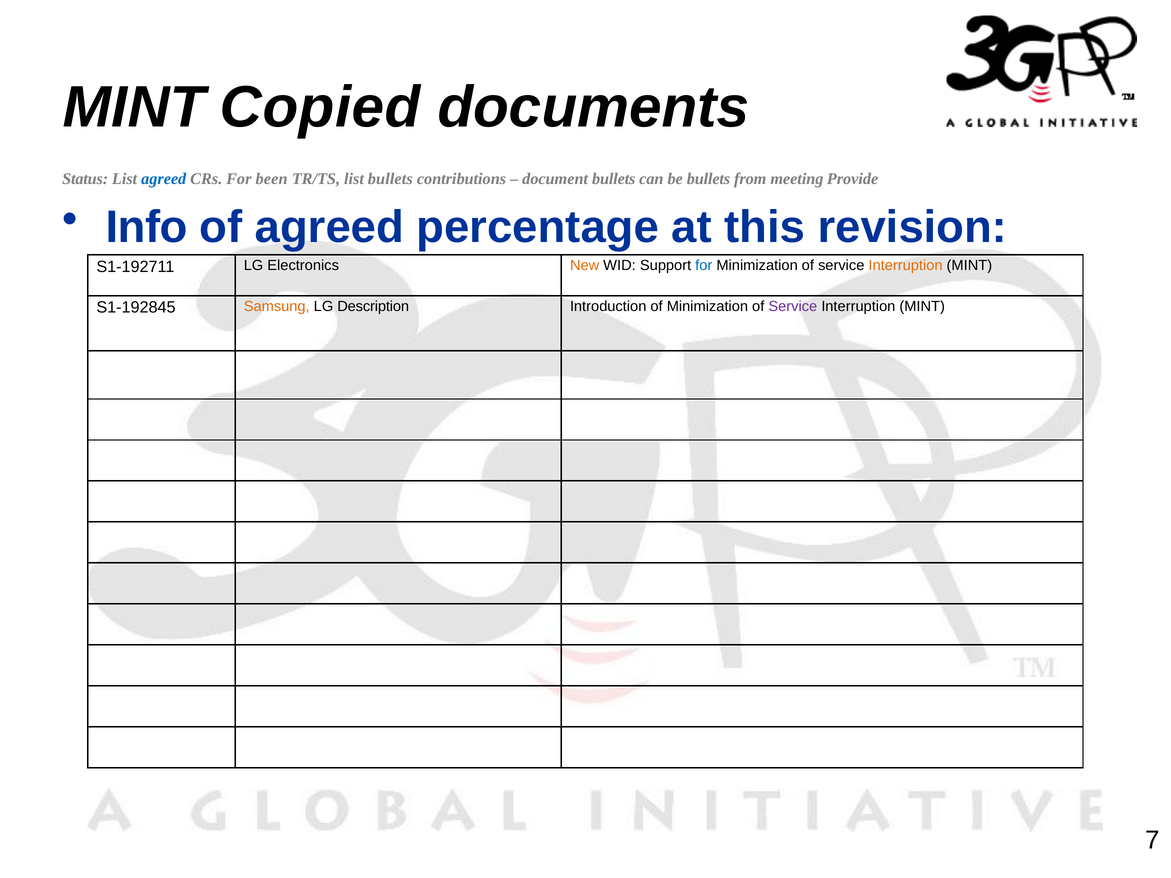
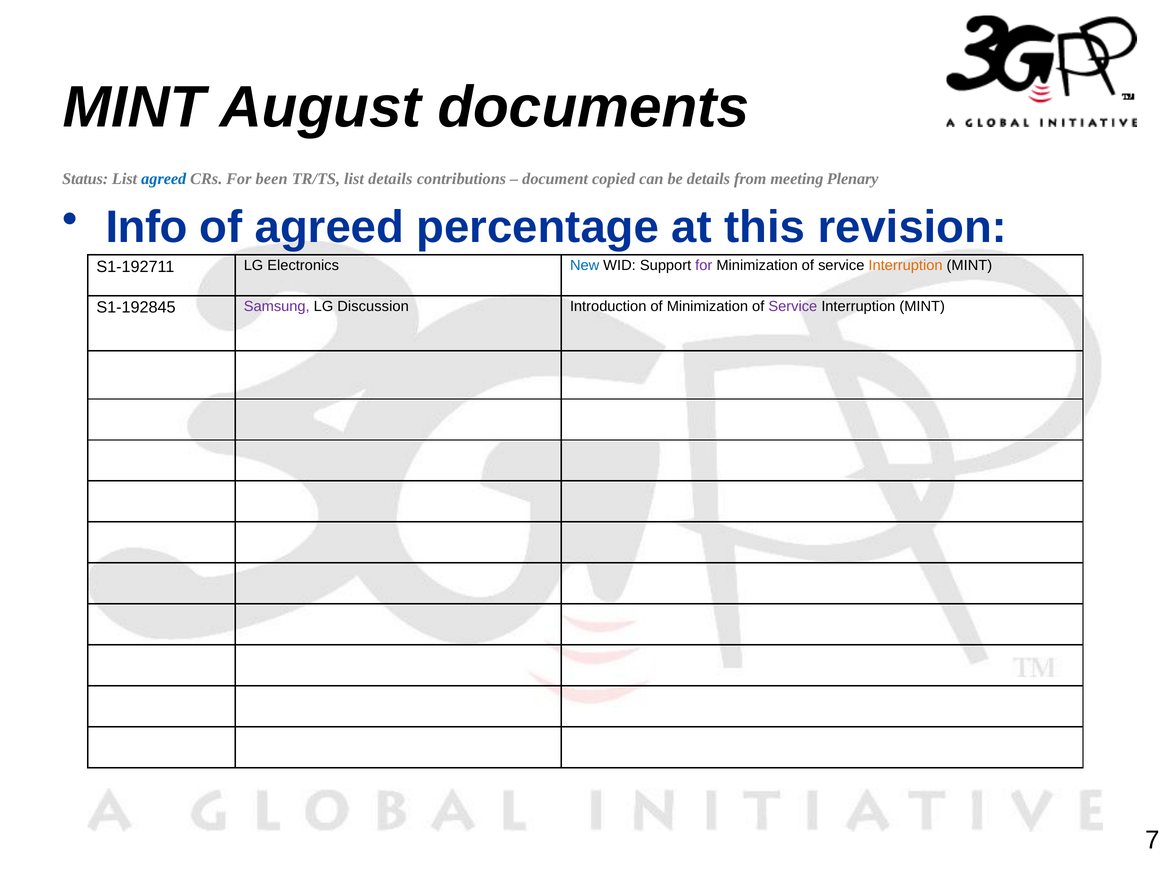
Copied: Copied -> August (320, 107)
list bullets: bullets -> details (390, 179)
document bullets: bullets -> copied (614, 179)
be bullets: bullets -> details (708, 179)
Provide: Provide -> Plenary (853, 179)
New colour: orange -> blue (585, 266)
for colour: blue -> purple (704, 266)
Samsung colour: orange -> purple (277, 307)
Description: Description -> Discussion (373, 307)
